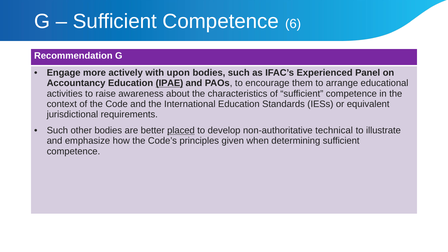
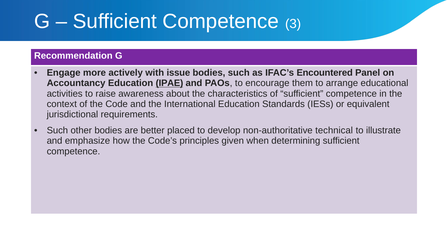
6: 6 -> 3 (293, 24)
upon: upon -> issue (178, 73)
Experienced: Experienced -> Encountered (325, 73)
placed underline: present -> none (181, 130)
